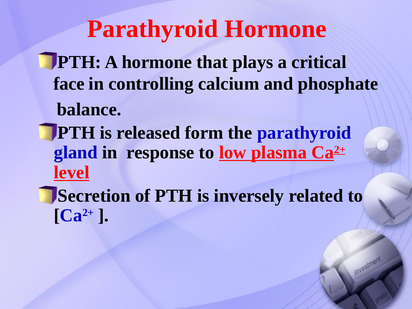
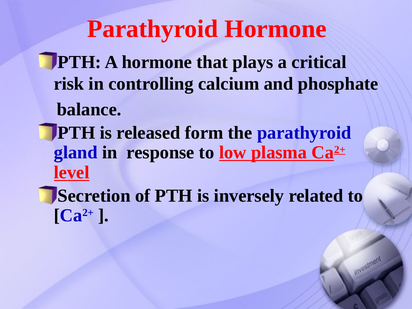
face: face -> risk (69, 84)
